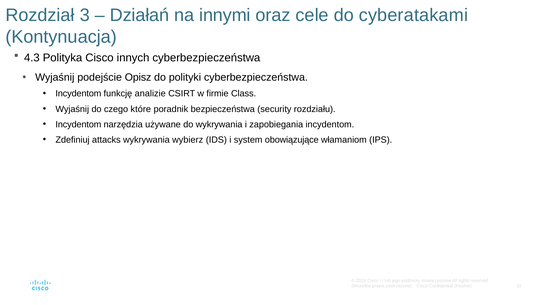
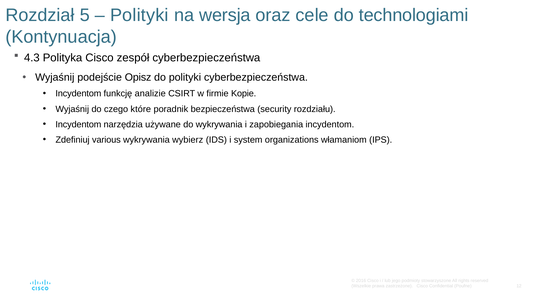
3: 3 -> 5 (85, 15)
Działań: Działań -> Polityki (139, 15)
innymi: innymi -> wersja (225, 15)
cyberatakami: cyberatakami -> technologiami (414, 15)
innych: innych -> zespół (133, 58)
Class: Class -> Kopie (244, 94)
attacks: attacks -> various (106, 140)
obowiązujące: obowiązujące -> organizations (292, 140)
